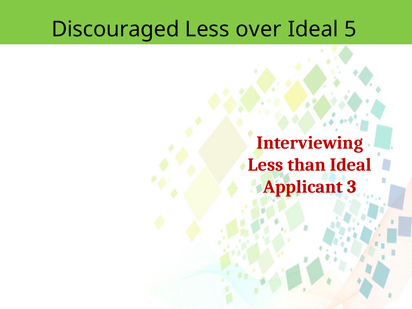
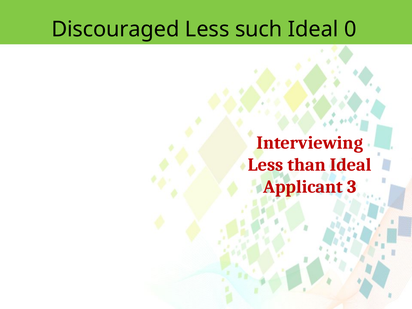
over: over -> such (259, 29)
5: 5 -> 0 (350, 29)
